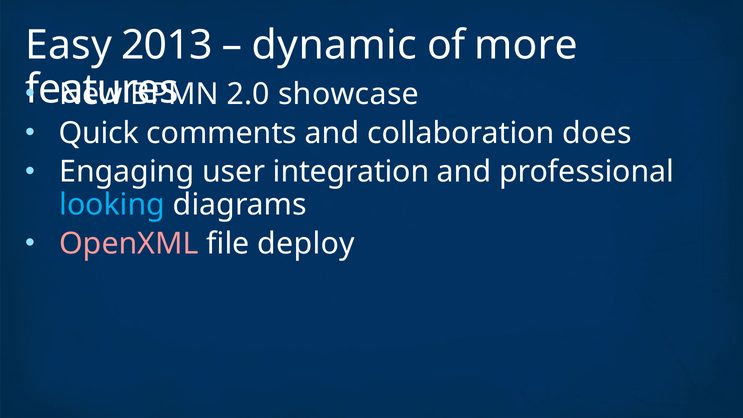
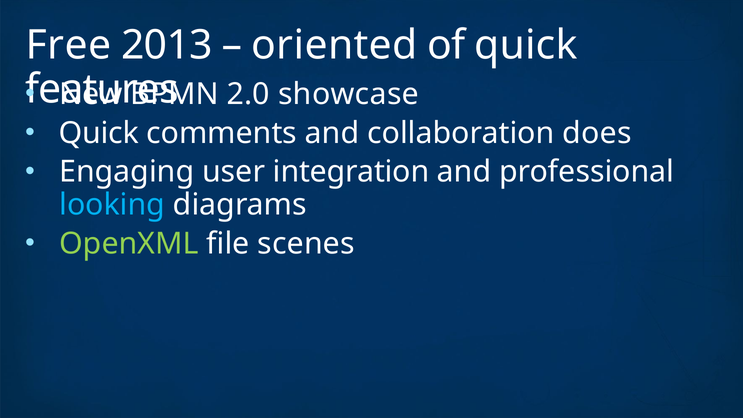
Easy: Easy -> Free (68, 45)
dynamic: dynamic -> oriented (334, 45)
of more: more -> quick (526, 45)
OpenXML colour: pink -> light green (129, 243)
deploy: deploy -> scenes (306, 243)
